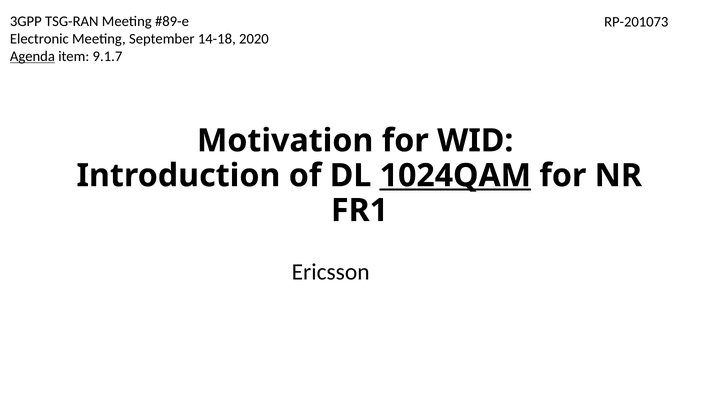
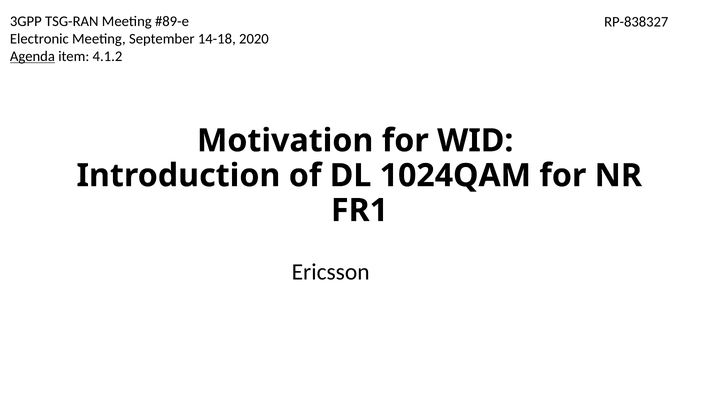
RP-201073: RP-201073 -> RP-838327 (636, 22)
9.1.7: 9.1.7 -> 4.1.2 (107, 56)
1024QAM underline: present -> none (455, 175)
